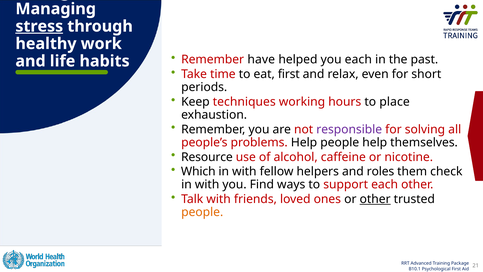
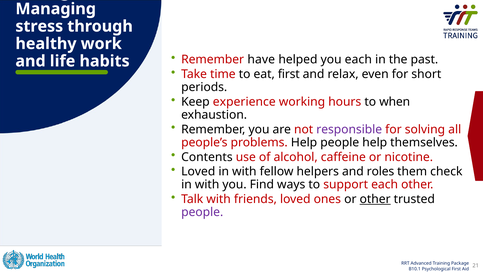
stress underline: present -> none (39, 26)
techniques: techniques -> experience (244, 102)
place: place -> when (395, 102)
Resource: Resource -> Contents (207, 157)
Which: Which -> Loved (198, 171)
people colour: orange -> purple (202, 212)
